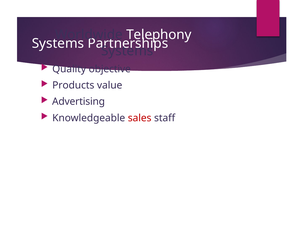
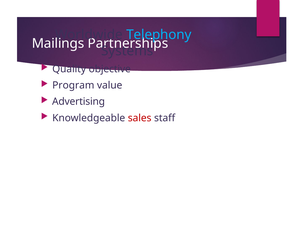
Telephony colour: white -> light blue (159, 35)
Systems: Systems -> Mailings (58, 43)
Products: Products -> Program (73, 85)
